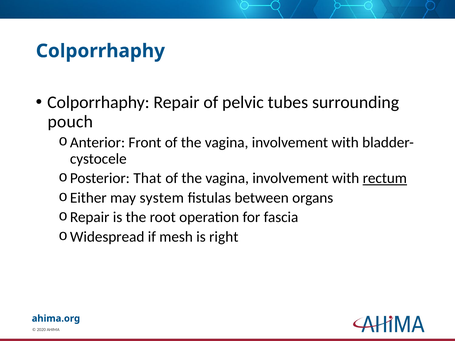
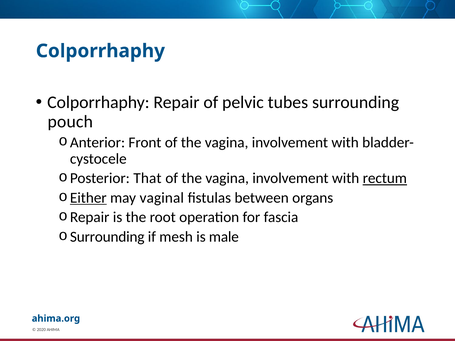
Either underline: none -> present (88, 198)
system: system -> vaginal (162, 198)
Widespread: Widespread -> Surrounding (107, 237)
right: right -> male (224, 237)
